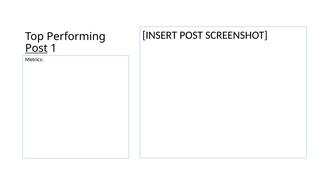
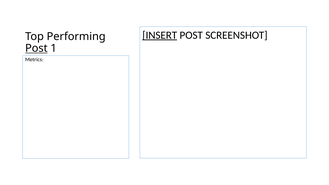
INSERT underline: none -> present (160, 35)
